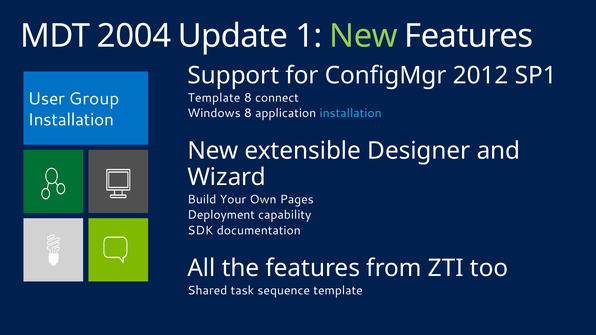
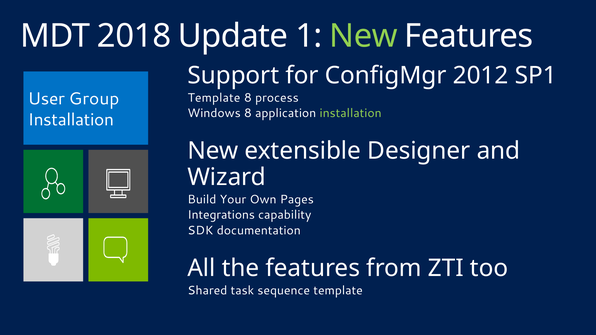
2004: 2004 -> 2018 (134, 36)
connect: connect -> process (277, 98)
installation colour: light blue -> light green (351, 113)
Deployment: Deployment -> Integrations (221, 215)
